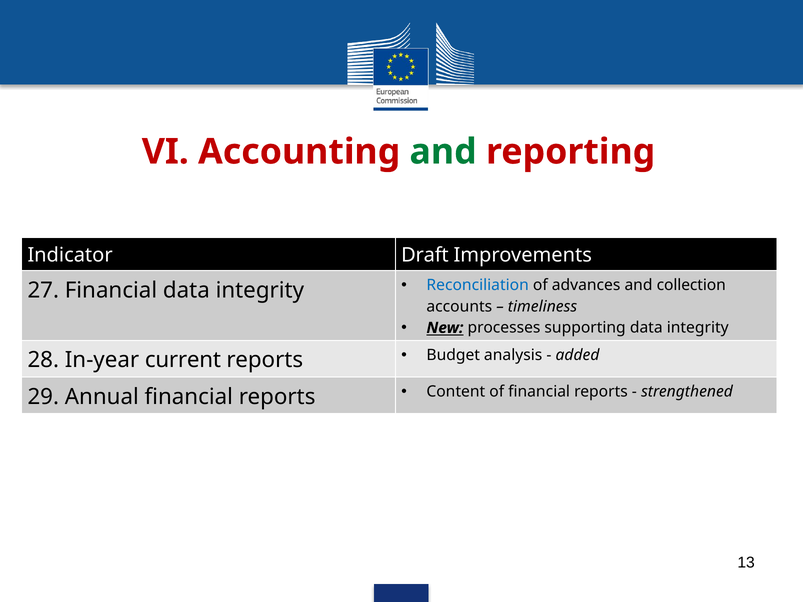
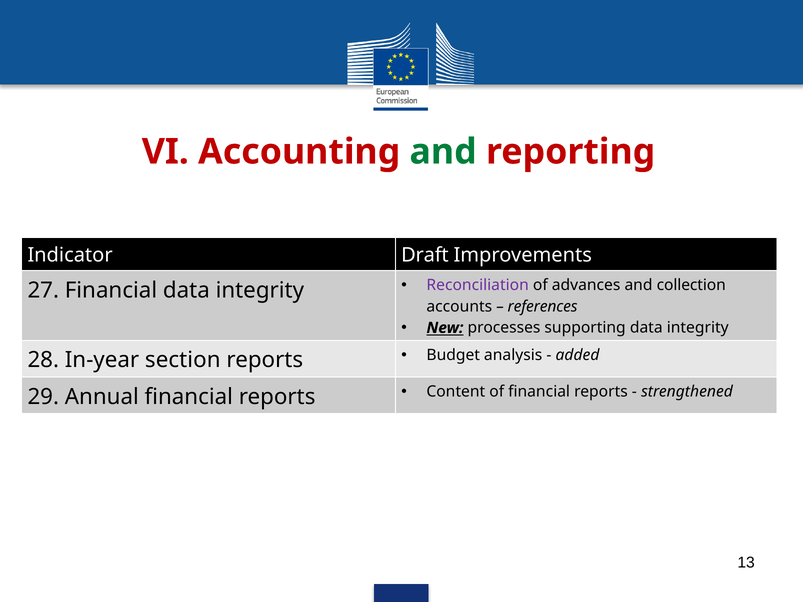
Reconciliation colour: blue -> purple (478, 285)
timeliness: timeliness -> references (543, 307)
current: current -> section (183, 360)
